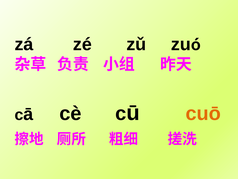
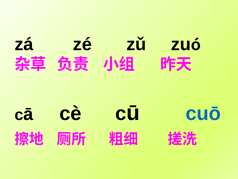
cuō colour: orange -> blue (203, 113)
